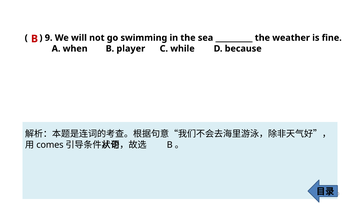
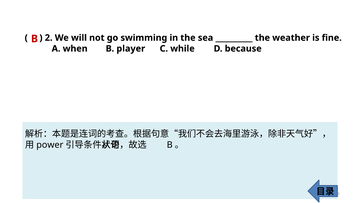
9: 9 -> 2 (49, 38)
comes: comes -> power (50, 144)
